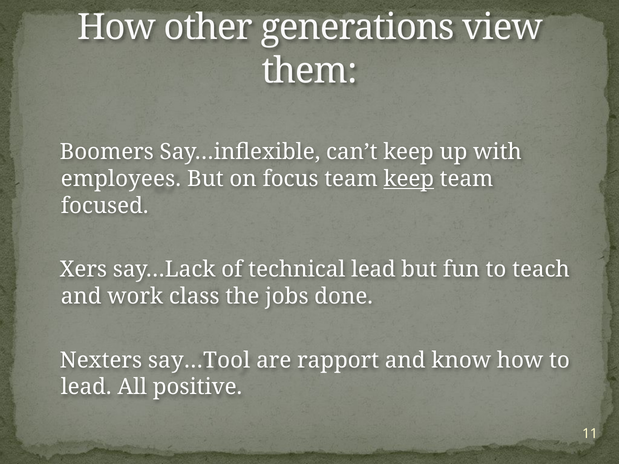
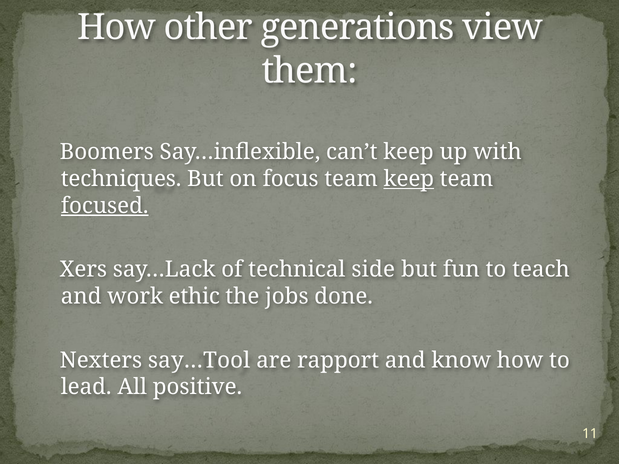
employees: employees -> techniques (121, 179)
focused underline: none -> present (105, 206)
technical lead: lead -> side (373, 270)
class: class -> ethic (194, 297)
